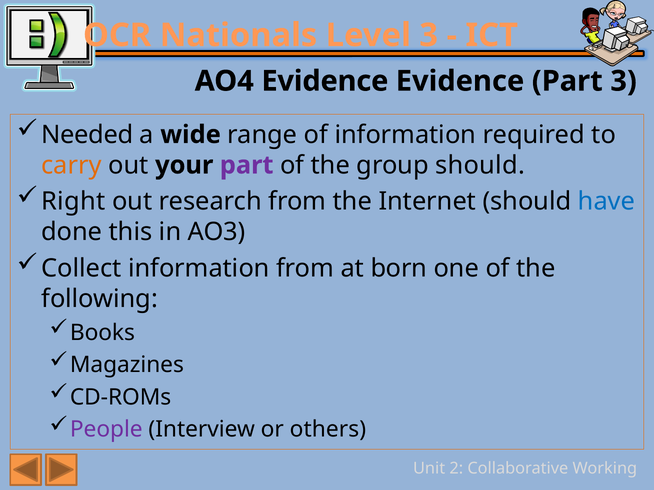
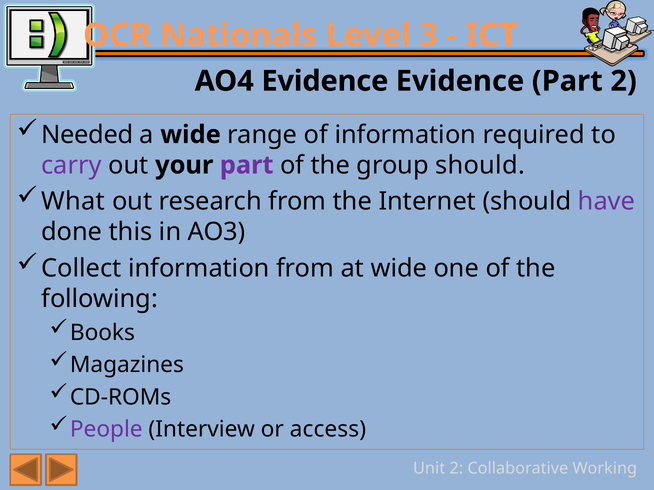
Part 3: 3 -> 2 (624, 81)
carry colour: orange -> purple (72, 165)
Right: Right -> What (73, 202)
have colour: blue -> purple (607, 202)
at born: born -> wide (399, 269)
others: others -> access (328, 430)
